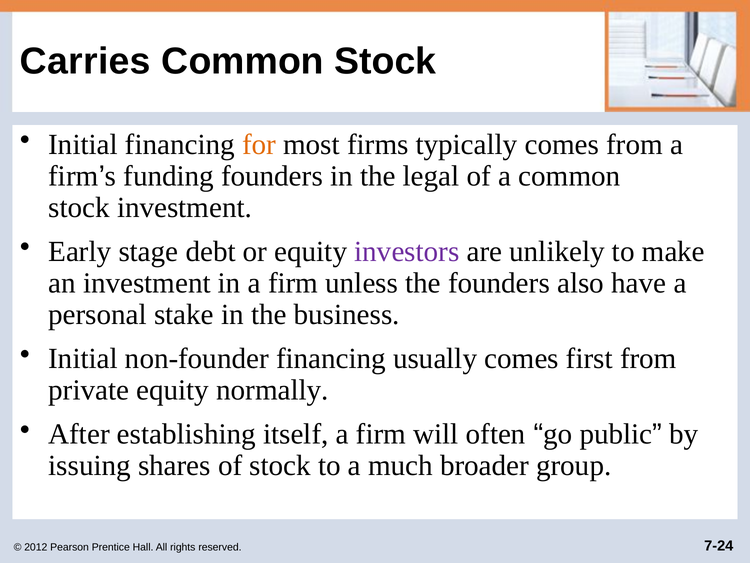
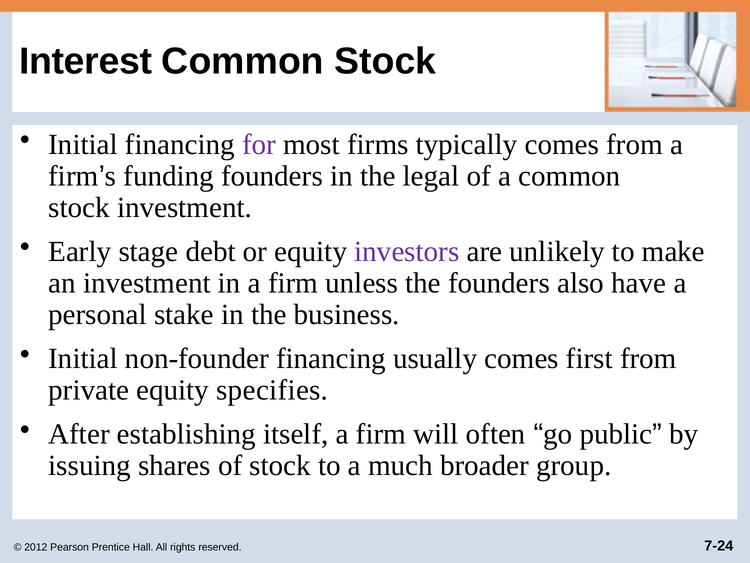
Carries: Carries -> Interest (86, 61)
for colour: orange -> purple (259, 144)
normally: normally -> specifies (272, 390)
